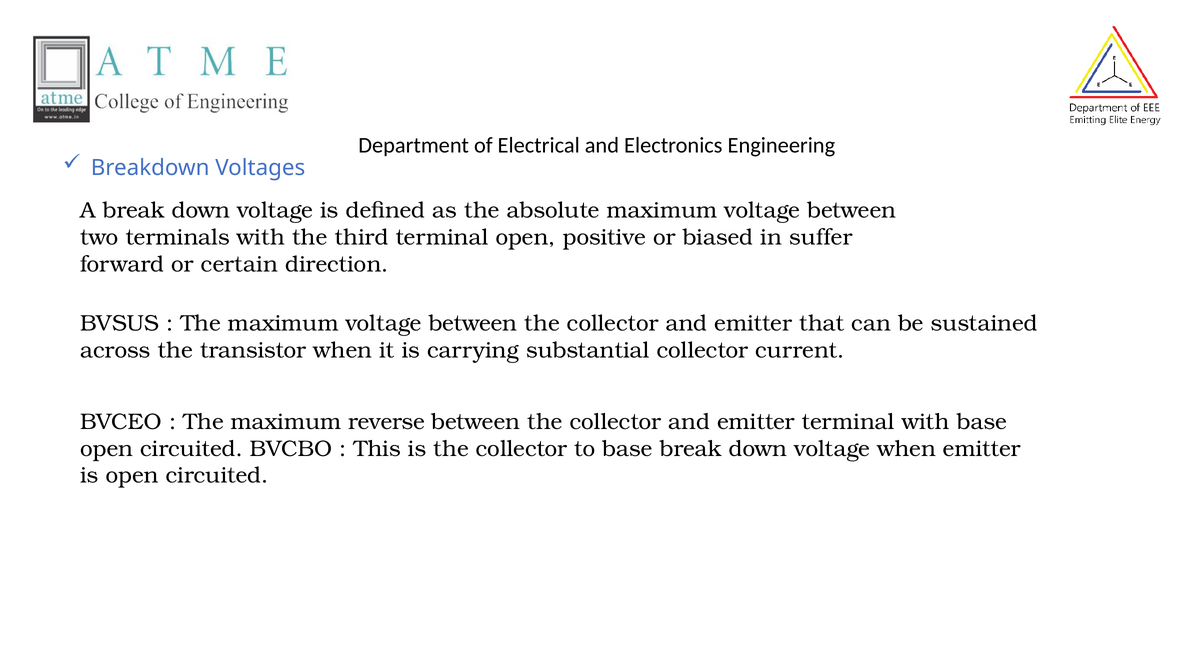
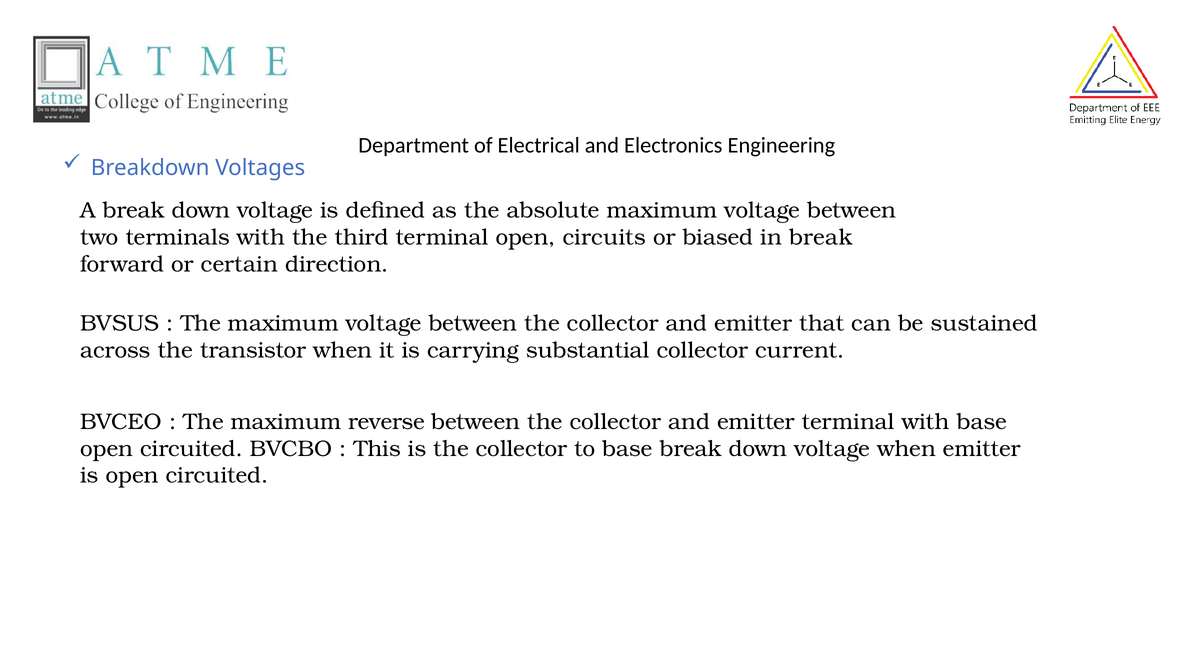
positive: positive -> circuits (604, 237)
in suffer: suffer -> break (821, 237)
